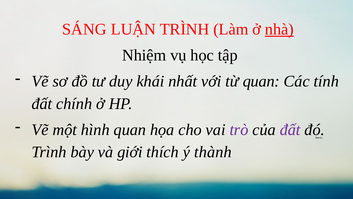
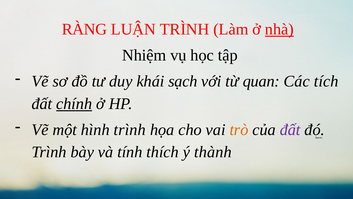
SÁNG: SÁNG -> RÀNG (84, 29)
nhất: nhất -> sạch (183, 81)
tính: tính -> tích (326, 81)
chính underline: none -> present (74, 103)
hình quan: quan -> trình (130, 129)
trò colour: purple -> orange (239, 129)
giới: giới -> tính (130, 152)
